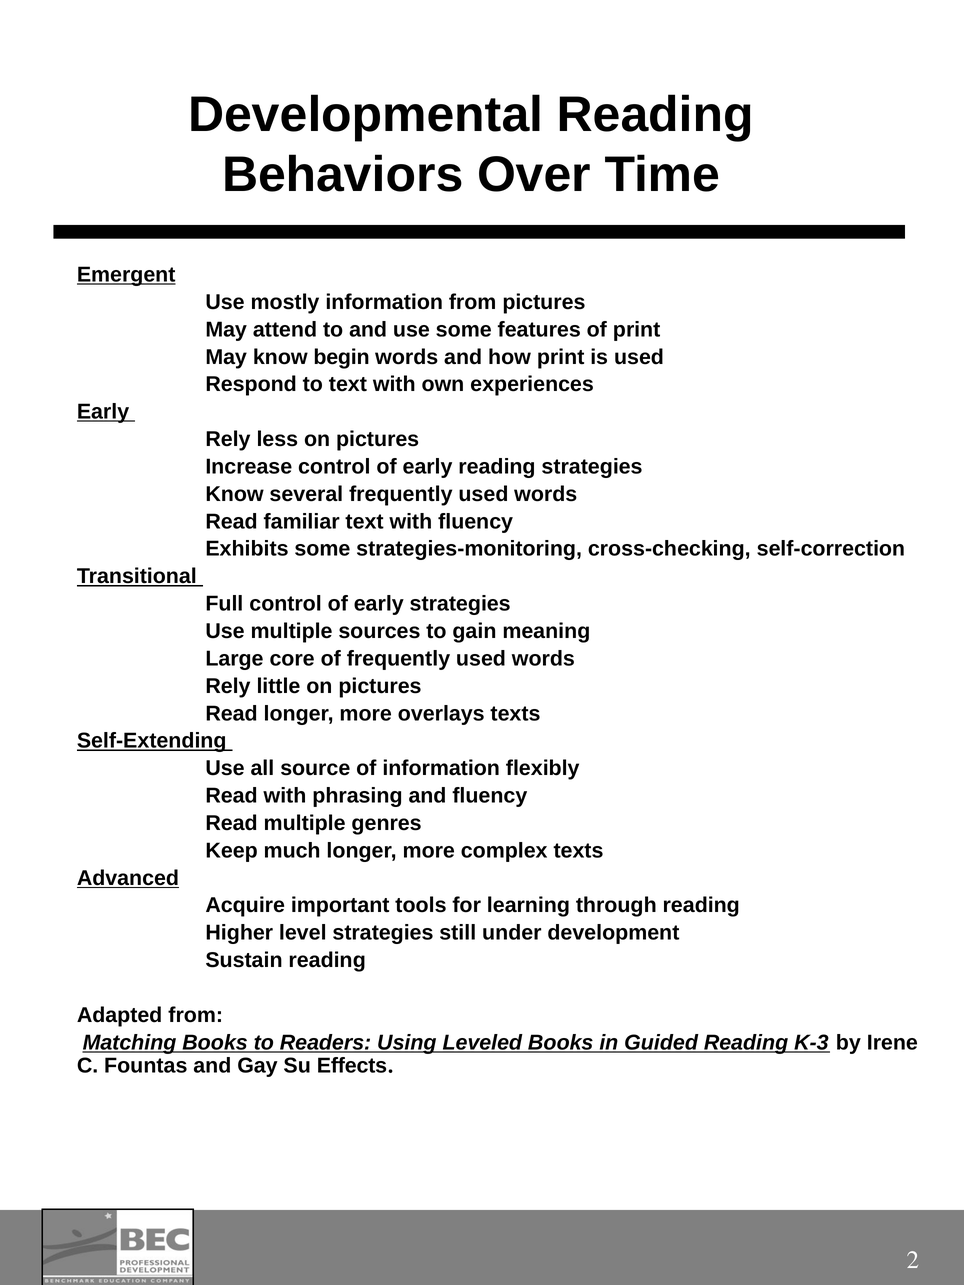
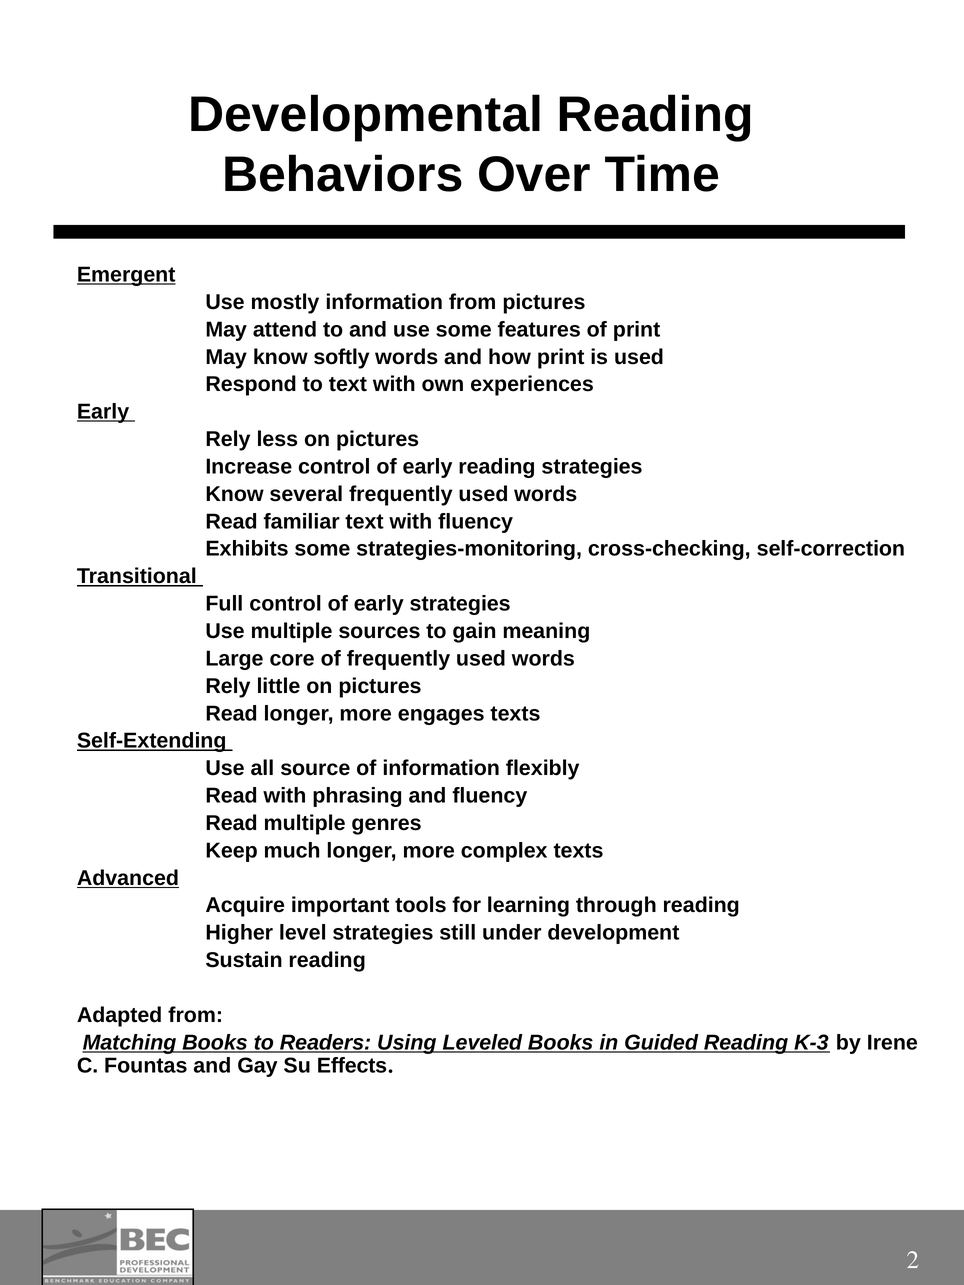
begin: begin -> softly (342, 357)
overlays: overlays -> engages (441, 714)
